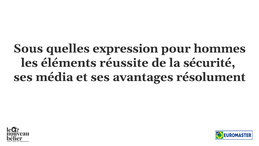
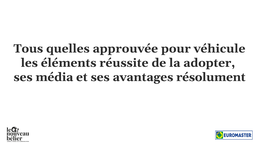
Sous: Sous -> Tous (28, 48)
expression: expression -> approuvée (125, 48)
hommes: hommes -> véhicule (220, 48)
sécurité: sécurité -> adopter (209, 63)
